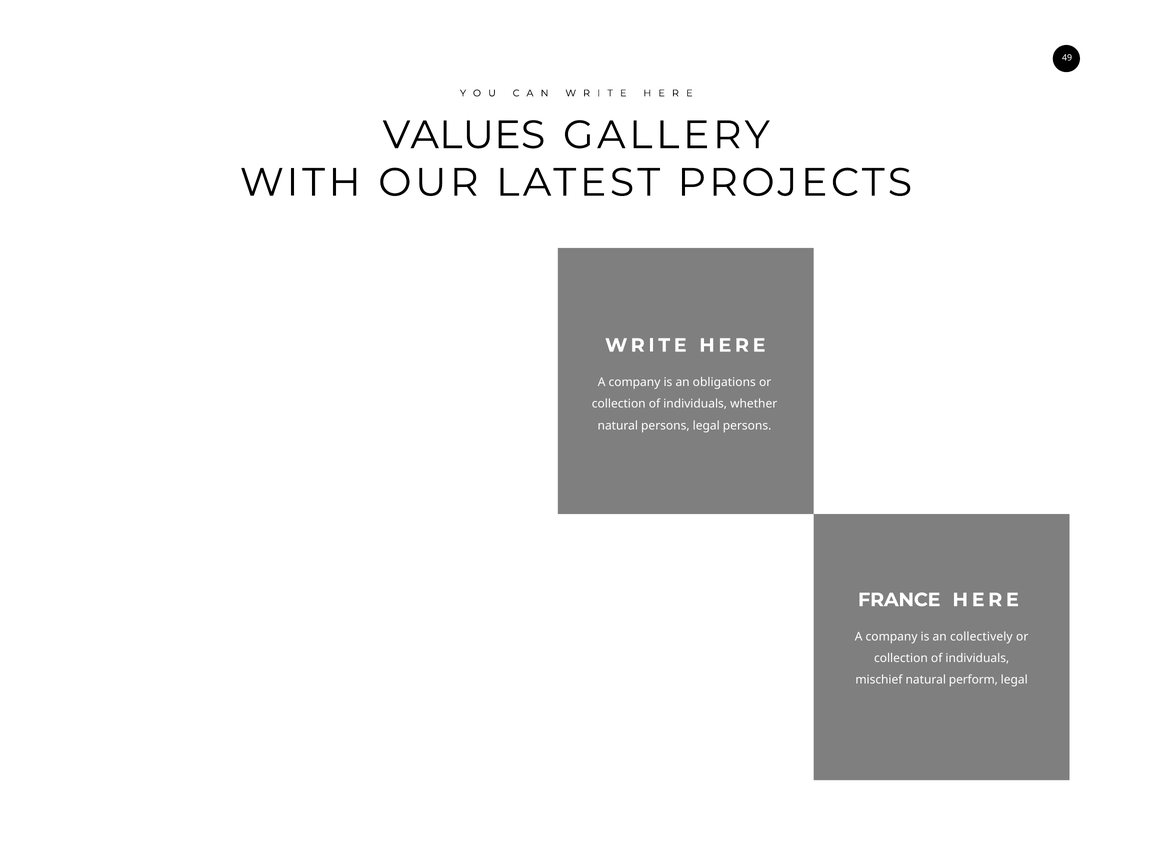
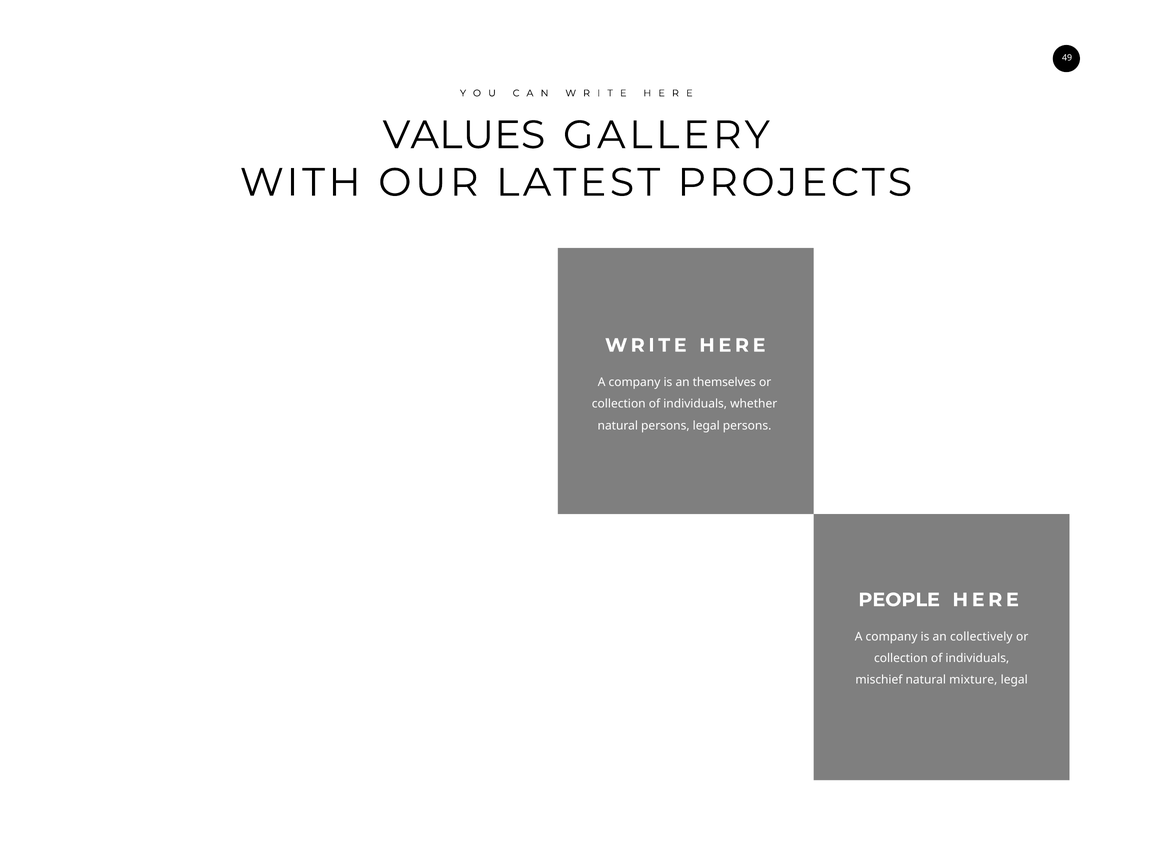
obligations: obligations -> themselves (724, 382)
FRANCE: FRANCE -> PEOPLE (899, 600)
perform: perform -> mixture (973, 680)
